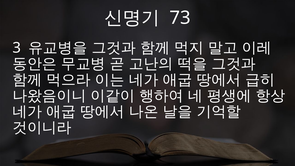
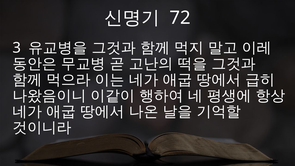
73: 73 -> 72 (180, 18)
